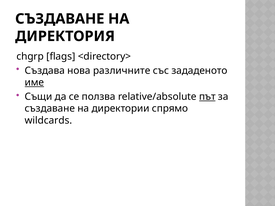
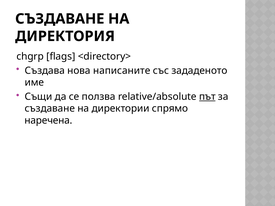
различните: различните -> написаните (122, 71)
име underline: present -> none (34, 83)
wildcards: wildcards -> наречена (48, 121)
